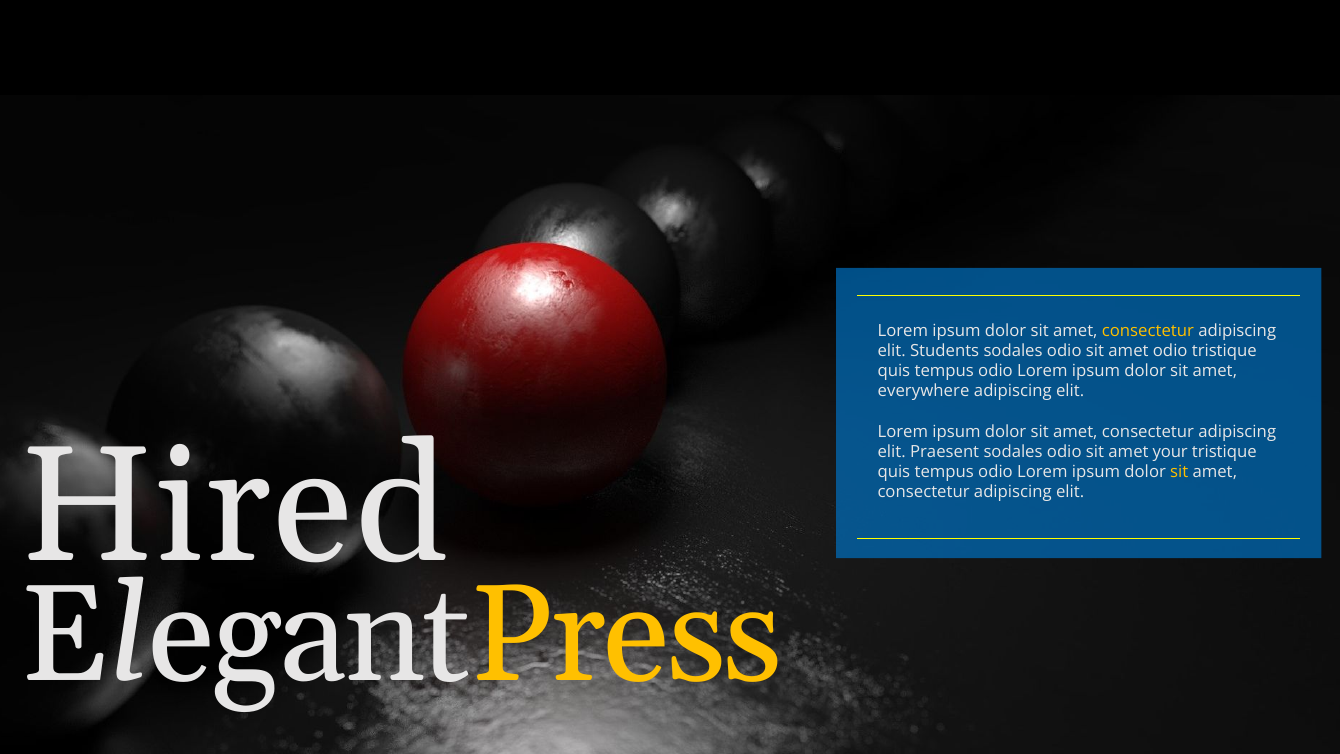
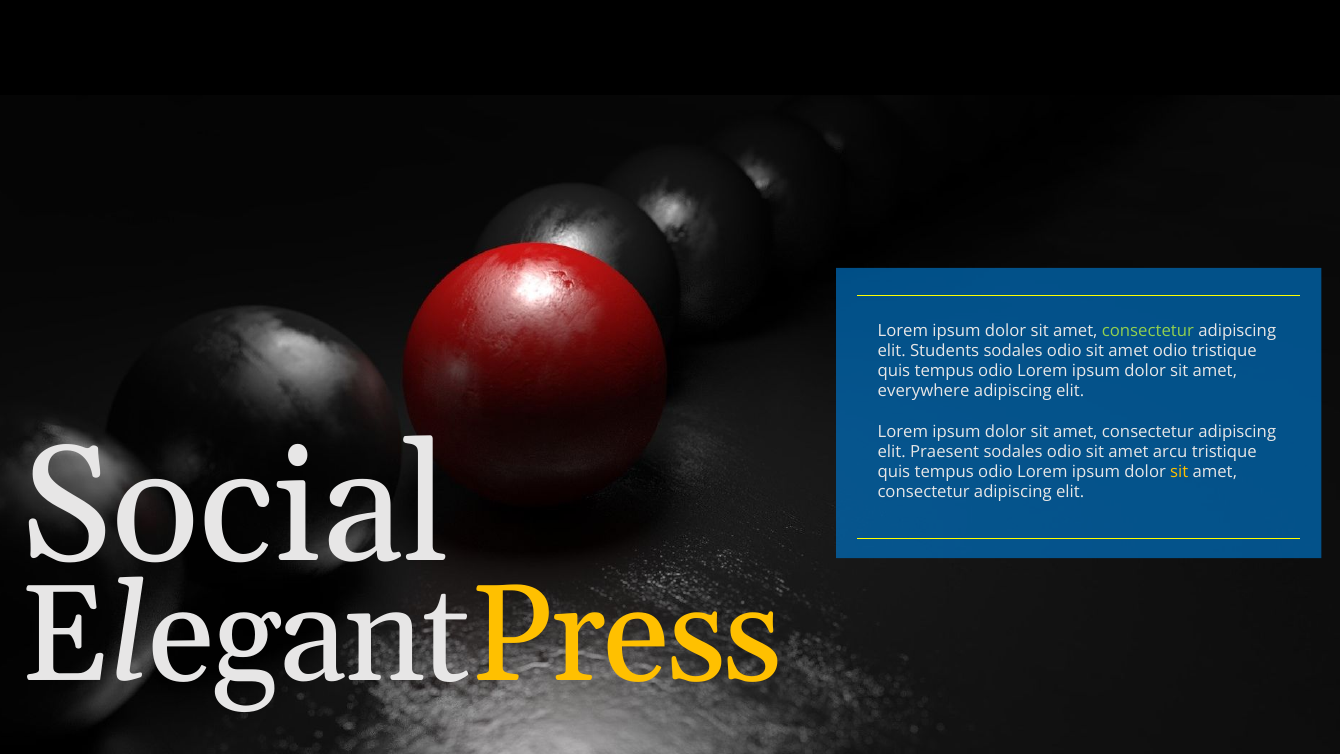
consectetur colour: yellow -> light green (1148, 331)
your: your -> arcu (1170, 452)
Hired: Hired -> Social (235, 506)
